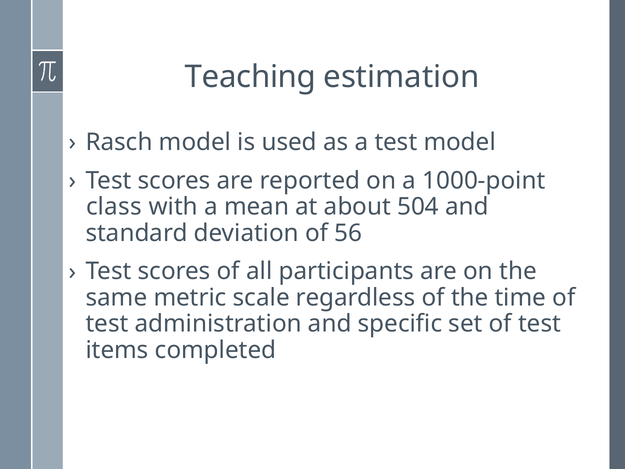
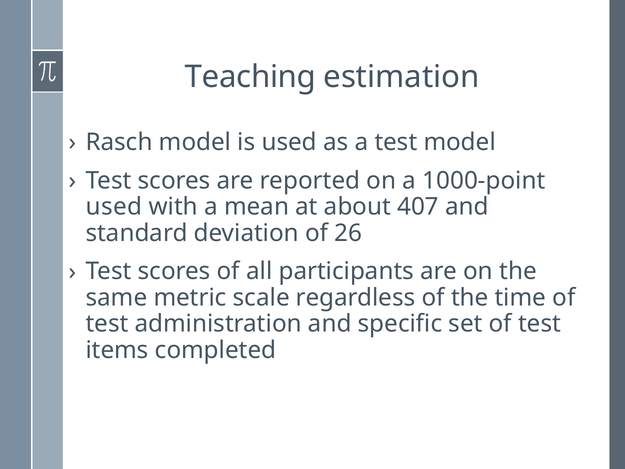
class: class -> used (114, 207)
504: 504 -> 407 (418, 207)
56: 56 -> 26 (348, 233)
